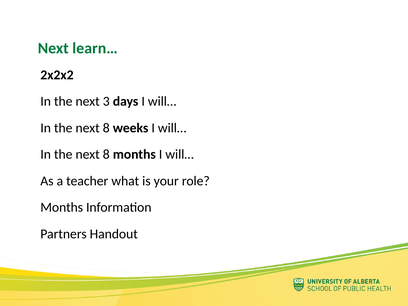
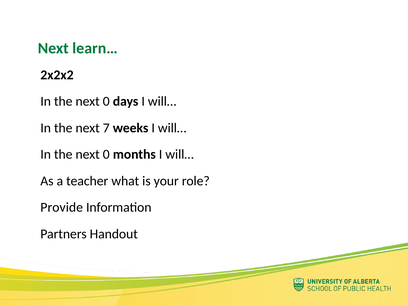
3: 3 -> 0 (106, 101)
8: 8 -> 7 (106, 128)
8: 8 -> 0 (106, 154)
Months: Months -> Provide (62, 208)
